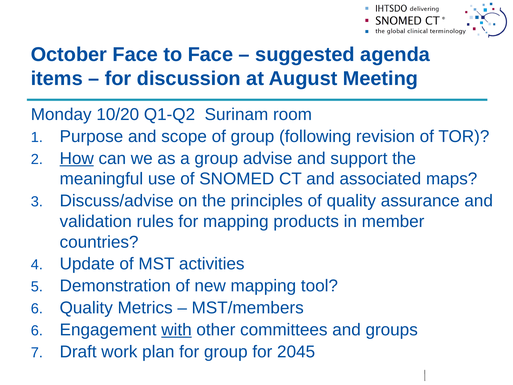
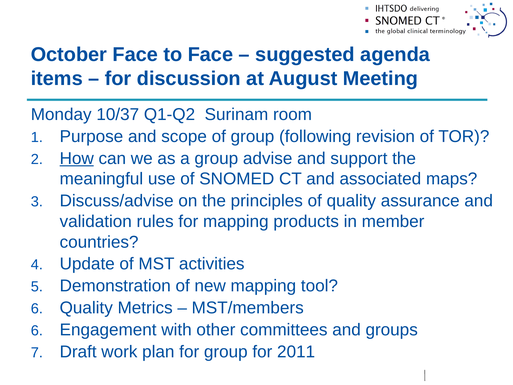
10/20: 10/20 -> 10/37 (118, 115)
with underline: present -> none (176, 330)
2045: 2045 -> 2011 (296, 352)
